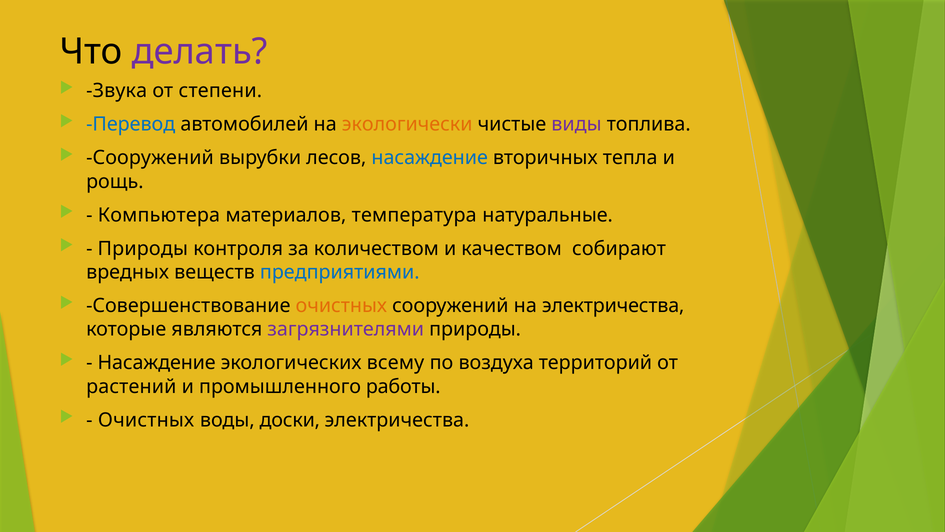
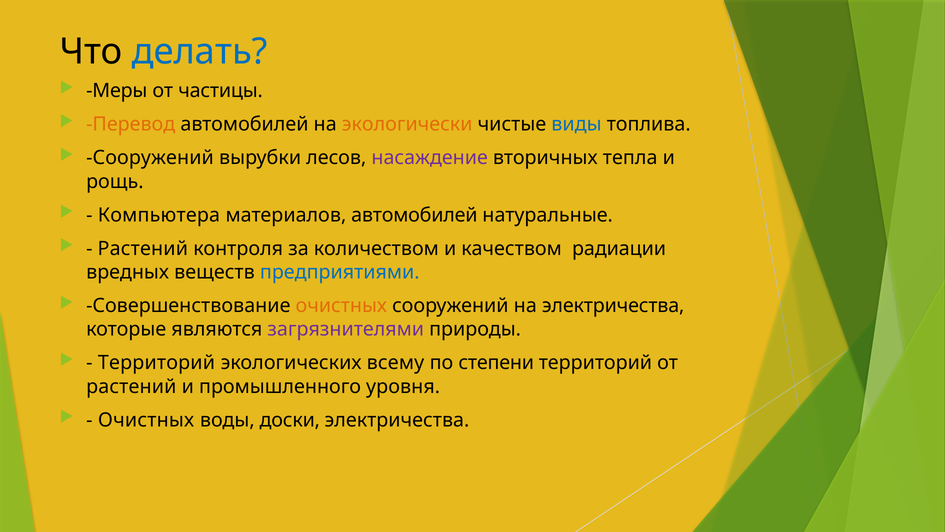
делать colour: purple -> blue (200, 52)
Звука: Звука -> Меры (117, 91)
степени: степени -> частицы (221, 91)
Перевод colour: blue -> orange (131, 124)
виды colour: purple -> blue (577, 124)
насаждение colour: blue -> purple (430, 158)
материалов температура: температура -> автомобилей (414, 215)
Природы: Природы -> Растений (143, 248)
собирают: собирают -> радиации (619, 248)
Насаждение: Насаждение -> Территорий (156, 363)
воздуха: воздуха -> степени (496, 363)
работы: работы -> уровня (403, 386)
